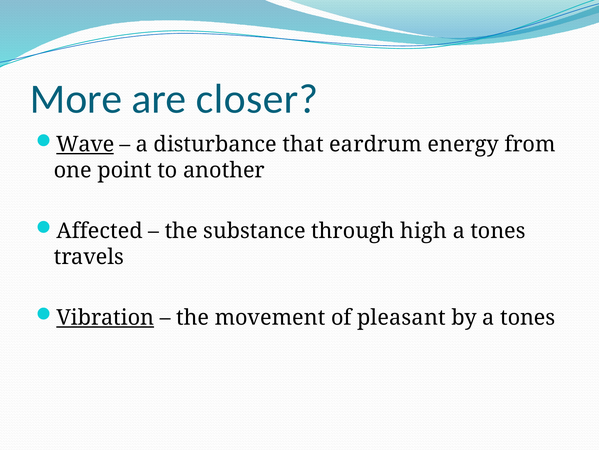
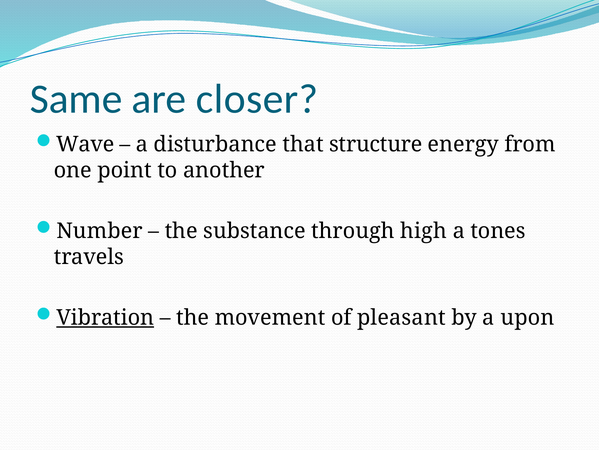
More: More -> Same (76, 99)
Wave underline: present -> none (85, 144)
eardrum: eardrum -> structure (376, 144)
Affected: Affected -> Number (99, 231)
by a tones: tones -> upon (528, 317)
